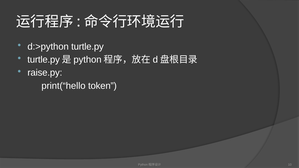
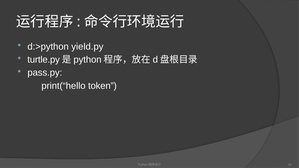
d:>python turtle.py: turtle.py -> yield.py (87, 47)
raise.py: raise.py -> pass.py (45, 73)
